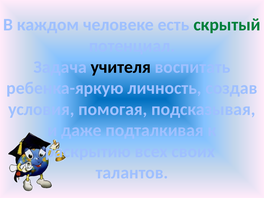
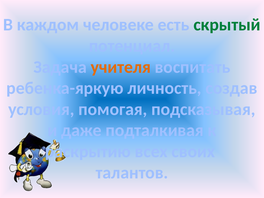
учителя colour: black -> orange (121, 67)
